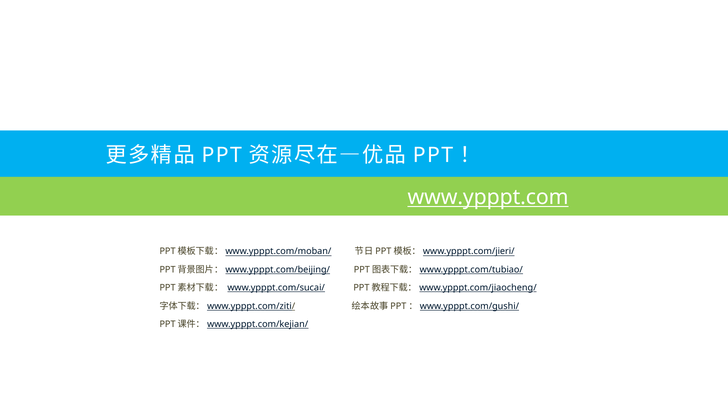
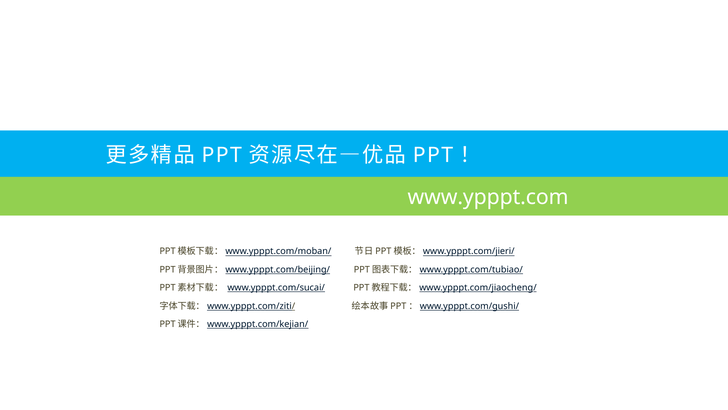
www.ypppt.com underline: present -> none (488, 197)
